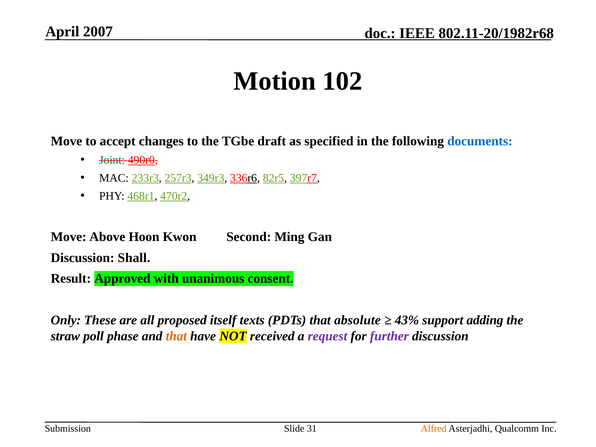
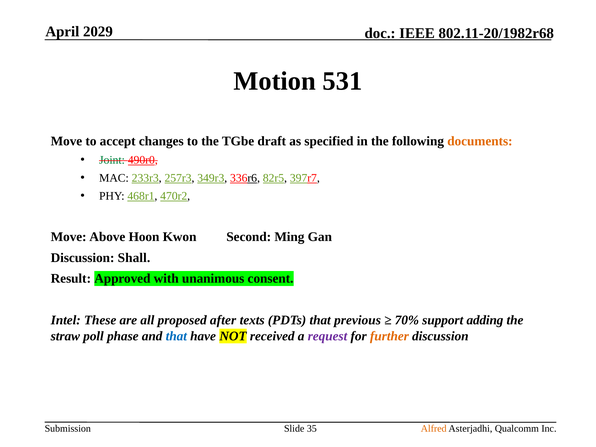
2007: 2007 -> 2029 (98, 32)
102: 102 -> 531 (342, 81)
documents colour: blue -> orange (480, 141)
Only: Only -> Intel (66, 320)
itself: itself -> after (223, 320)
absolute: absolute -> previous (358, 320)
43%: 43% -> 70% (407, 320)
that colour: orange -> blue (176, 336)
further colour: purple -> orange (389, 336)
31: 31 -> 35 (312, 429)
